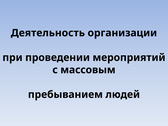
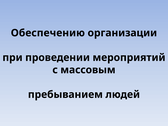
Деятельность: Деятельность -> Обеспечению (48, 33)
